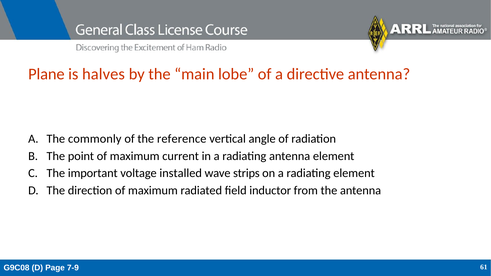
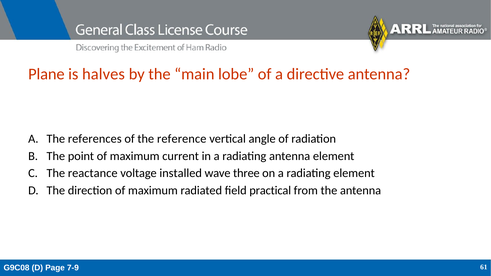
commonly: commonly -> references (95, 139)
important: important -> reactance (93, 173)
strips: strips -> three (246, 173)
inductor: inductor -> practical (270, 190)
